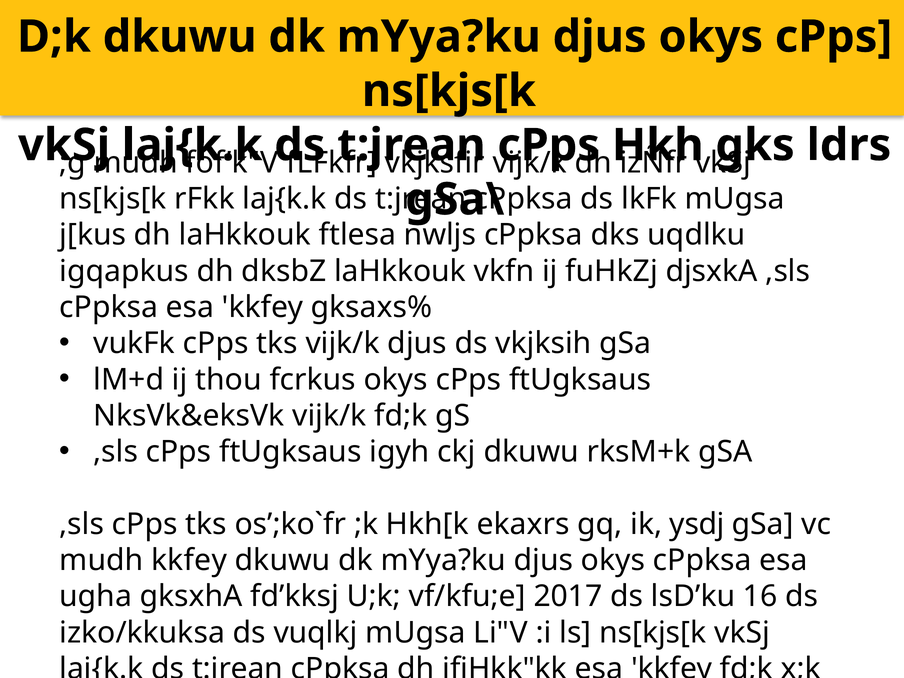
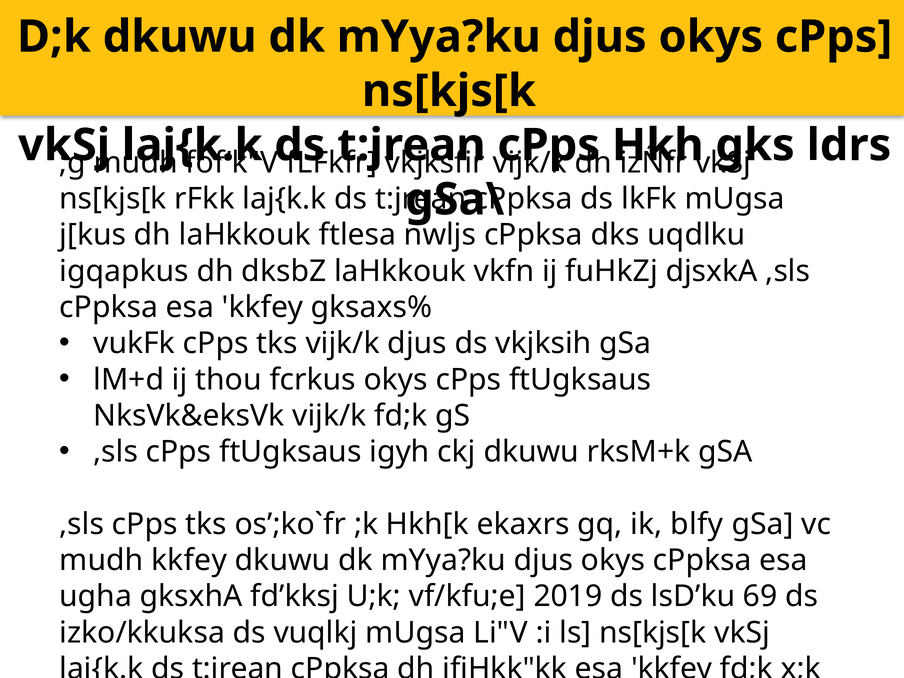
ysdj: ysdj -> blfy (697, 524)
2017: 2017 -> 2019 (568, 597)
16: 16 -> 69 (760, 597)
